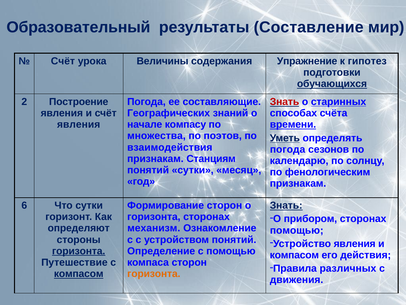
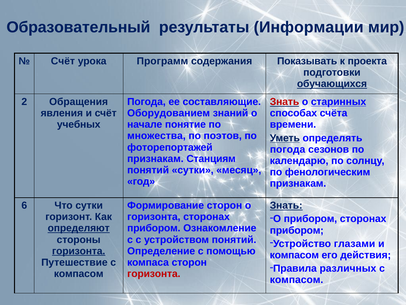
Составление: Составление -> Информации (309, 27)
Величины: Величины -> Программ (162, 61)
Упражнение: Упражнение -> Показывать (307, 61)
гипотез: гипотез -> проекта (367, 61)
Построение: Построение -> Обращения (79, 102)
Географических: Географических -> Оборудованием (169, 113)
явления: явления -> учебных (79, 124)
компасу: компасу -> понятие (185, 124)
времени underline: present -> none (293, 124)
взаимодействия: взаимодействия -> фоторепортажей (170, 147)
определяют underline: none -> present (79, 228)
механизм: механизм -> прибором (154, 228)
помощью: помощью -> прибором (297, 230)
Устройство явления: явления -> глазами (355, 243)
компасом underline: present -> none (79, 273)
горизонта colour: orange -> red (154, 273)
движения: движения -> компасом (297, 279)
